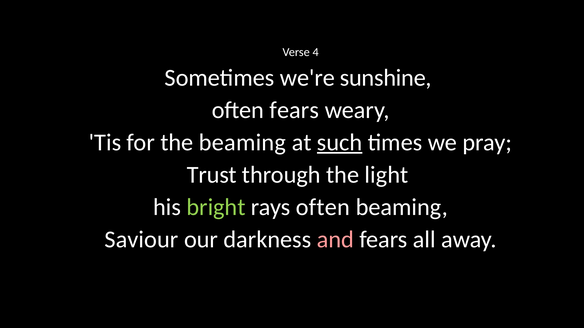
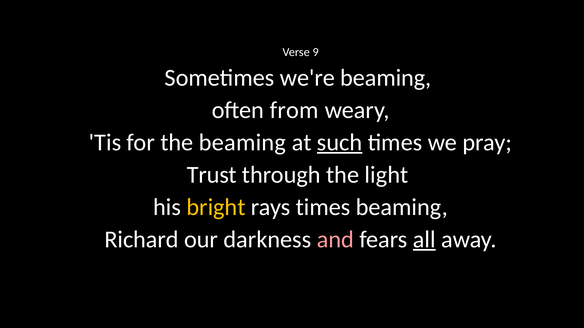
4: 4 -> 9 (316, 52)
we're sunshine: sunshine -> beaming (386, 78)
often fears: fears -> from (294, 110)
bright colour: light green -> yellow (216, 207)
rays often: often -> times (323, 207)
Saviour: Saviour -> Richard (142, 240)
all underline: none -> present (424, 240)
